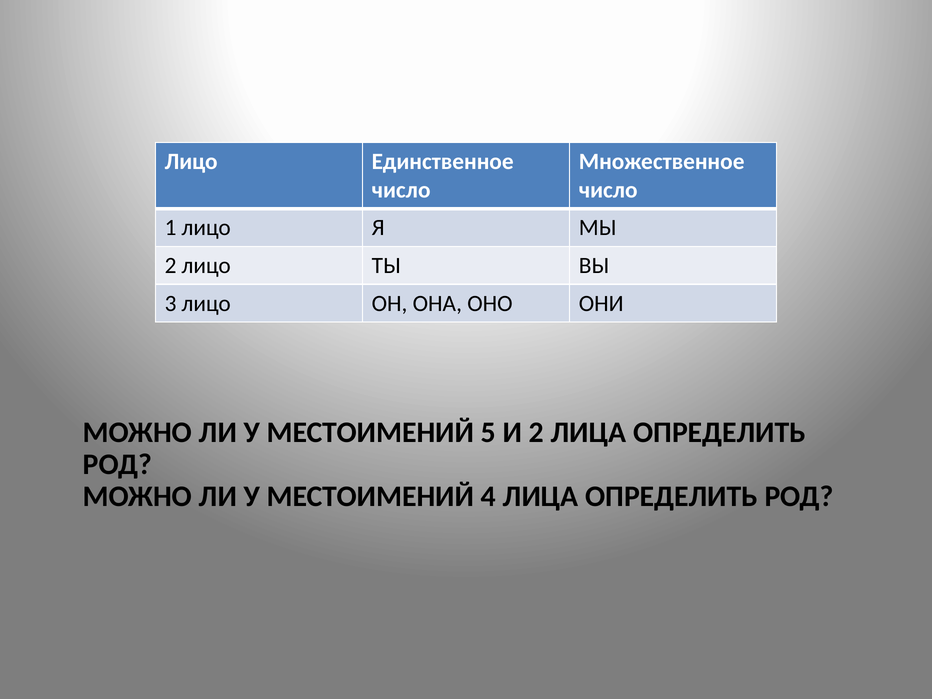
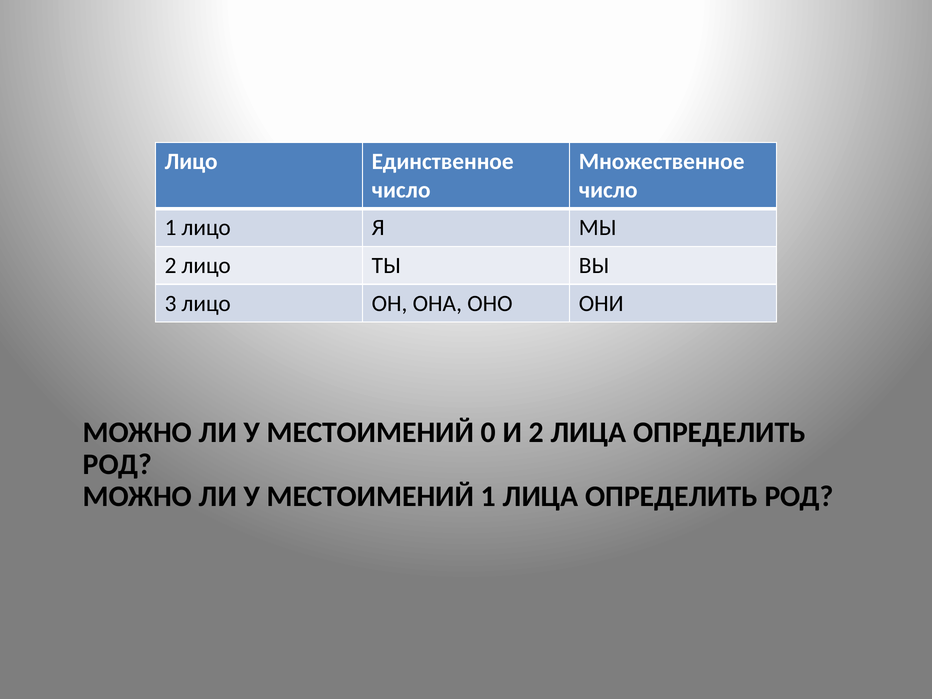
5: 5 -> 0 (488, 432)
МЕСТОИМЕНИЙ 4: 4 -> 1 (488, 497)
